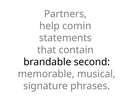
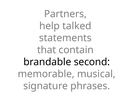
comin: comin -> talked (77, 26)
